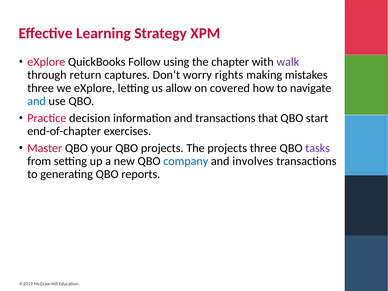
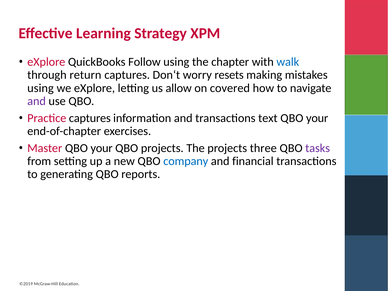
walk colour: purple -> blue (288, 62)
rights: rights -> resets (229, 75)
three: three -> using (41, 88)
and colour: blue -> purple (37, 101)
Practice decision: decision -> captures (90, 118)
that: that -> text (268, 118)
start: start -> your (317, 118)
involves: involves -> financial (253, 161)
